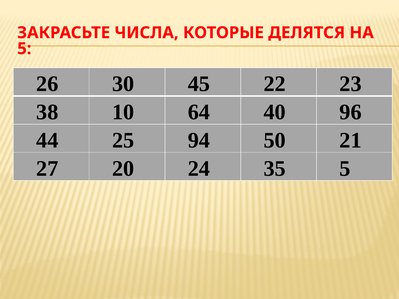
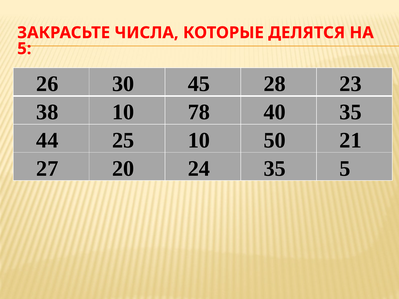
22: 22 -> 28 (275, 84)
64: 64 -> 78 (199, 112)
40 96: 96 -> 35 (351, 112)
25 94: 94 -> 10 (199, 140)
